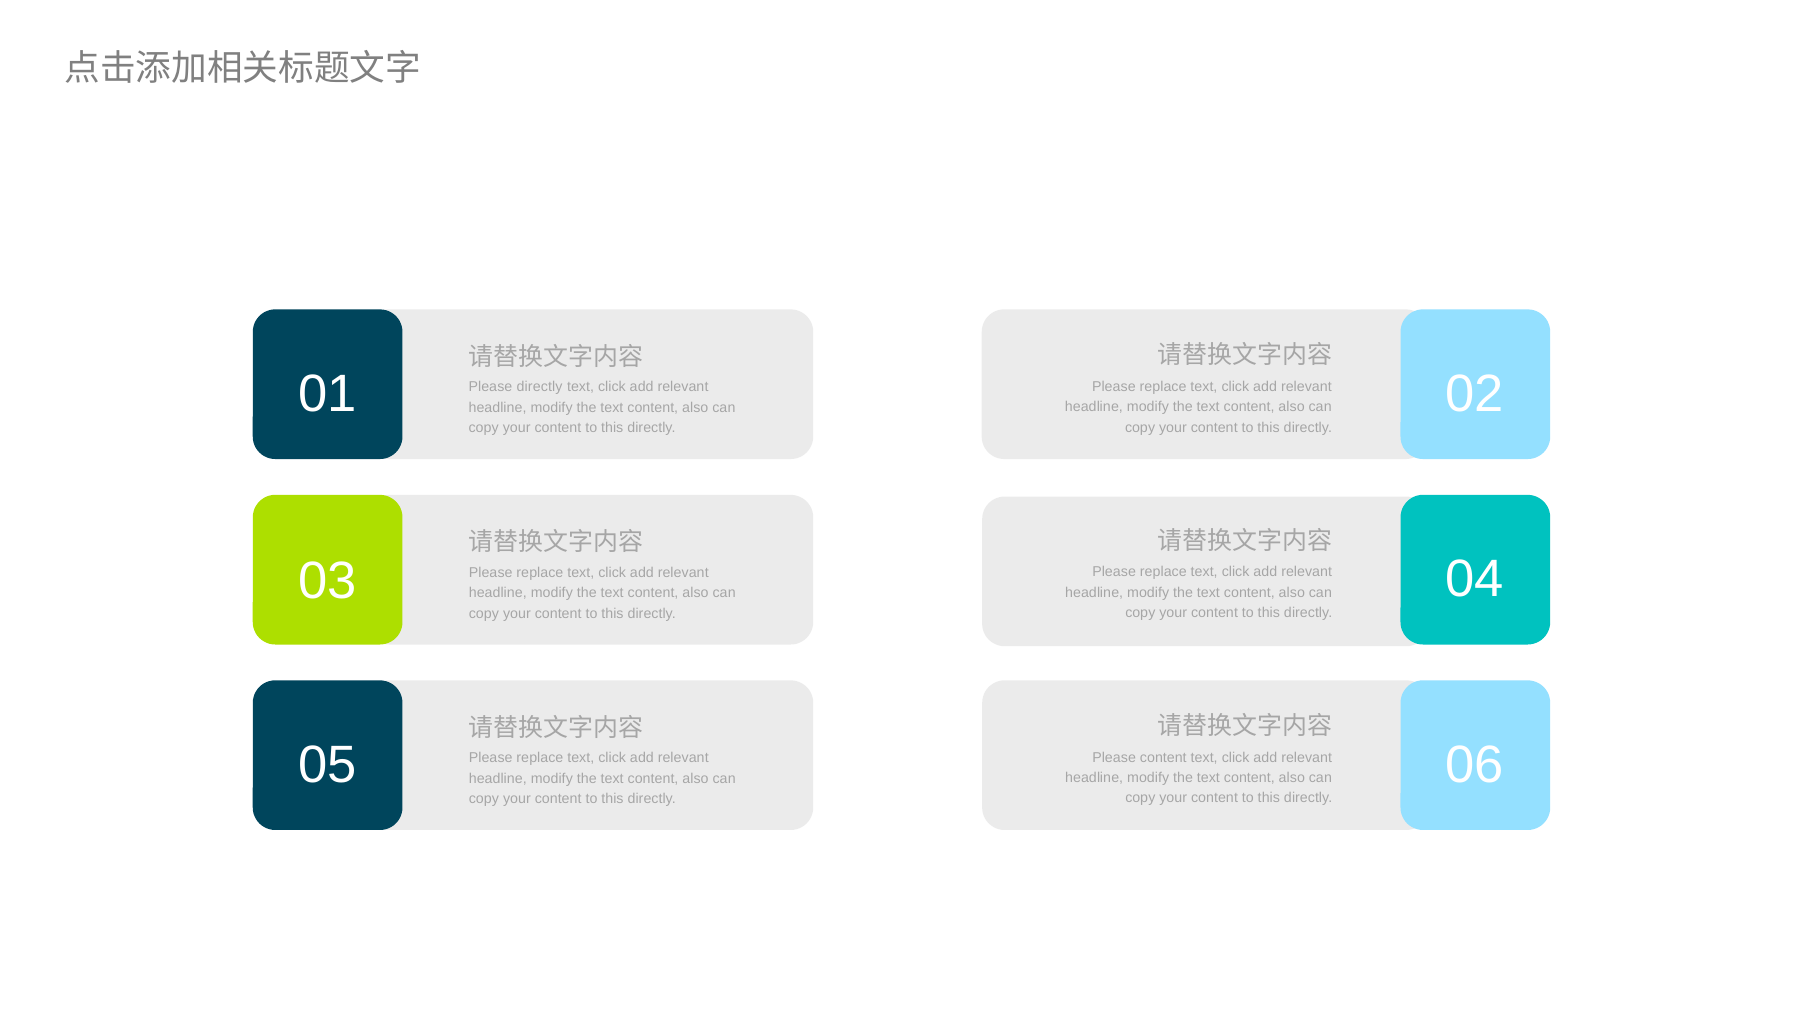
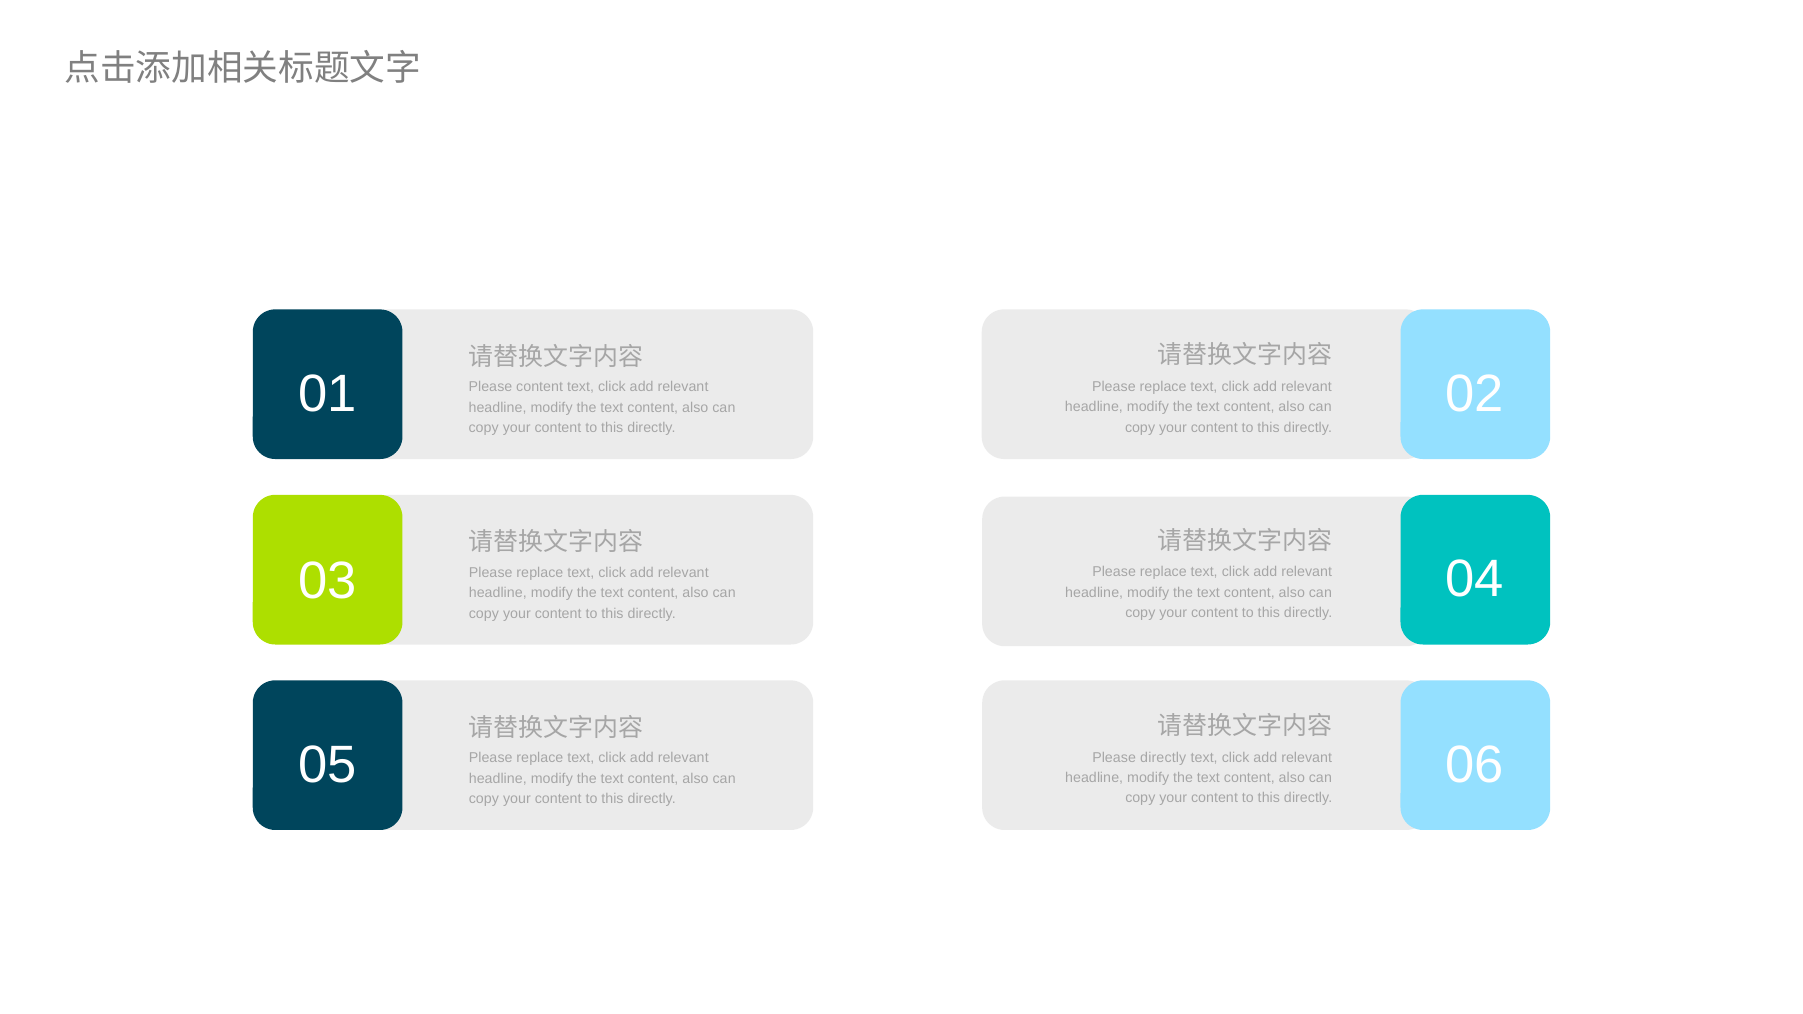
Please directly: directly -> content (540, 387)
Please content: content -> directly (1163, 758)
